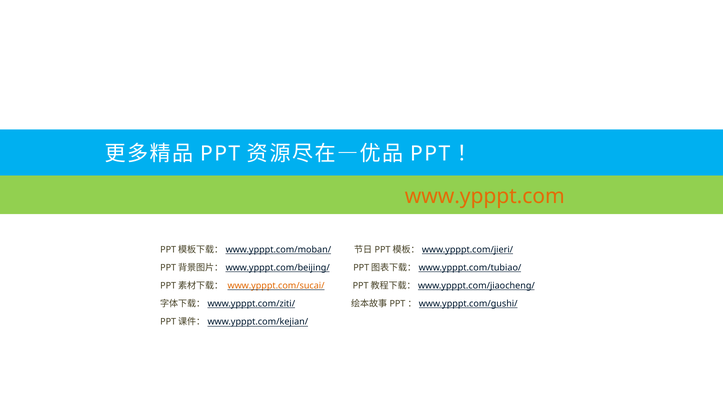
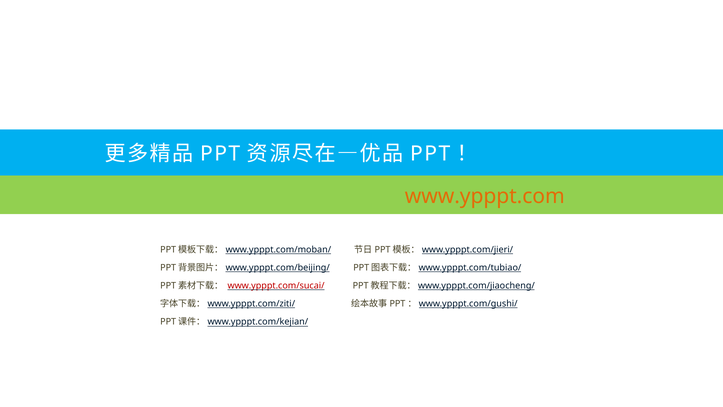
www.ypppt.com/sucai/ colour: orange -> red (276, 286)
